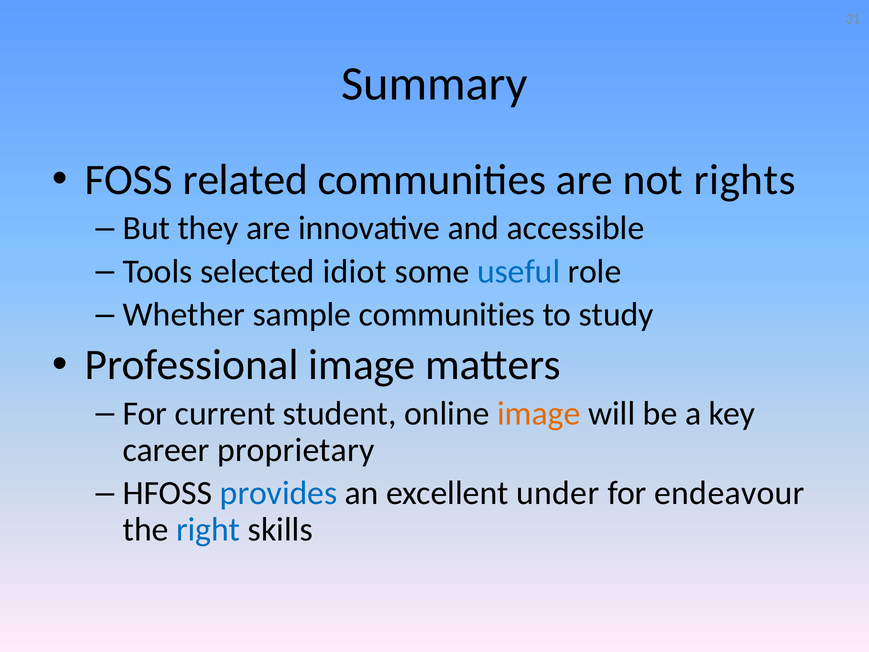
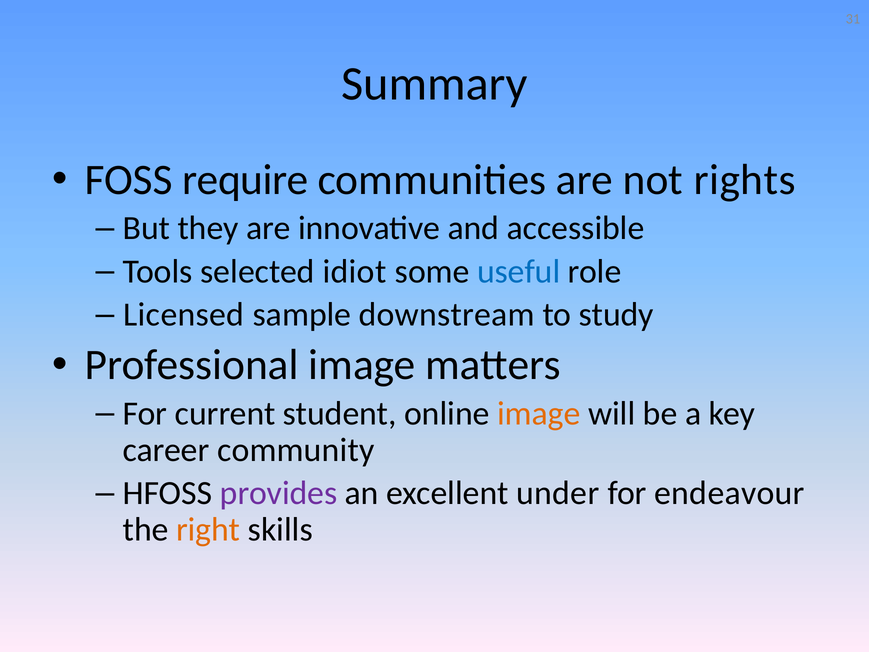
related: related -> require (245, 180)
Whether: Whether -> Licensed (184, 315)
sample communities: communities -> downstream (447, 315)
proprietary: proprietary -> community (296, 450)
provides colour: blue -> purple (279, 493)
right colour: blue -> orange (208, 529)
